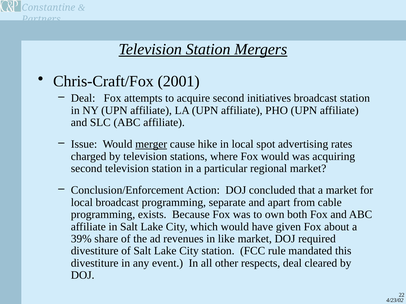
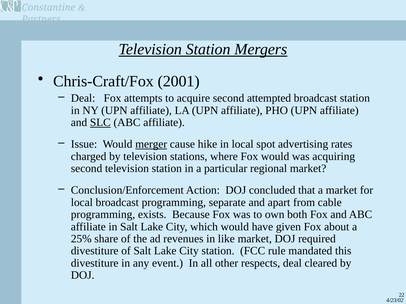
initiatives: initiatives -> attempted (269, 98)
SLC underline: none -> present (100, 123)
39%: 39% -> 25% (81, 239)
